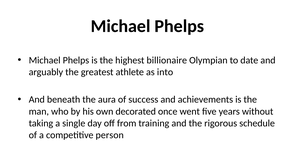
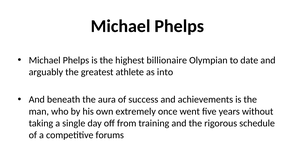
decorated: decorated -> extremely (136, 111)
person: person -> forums (110, 135)
